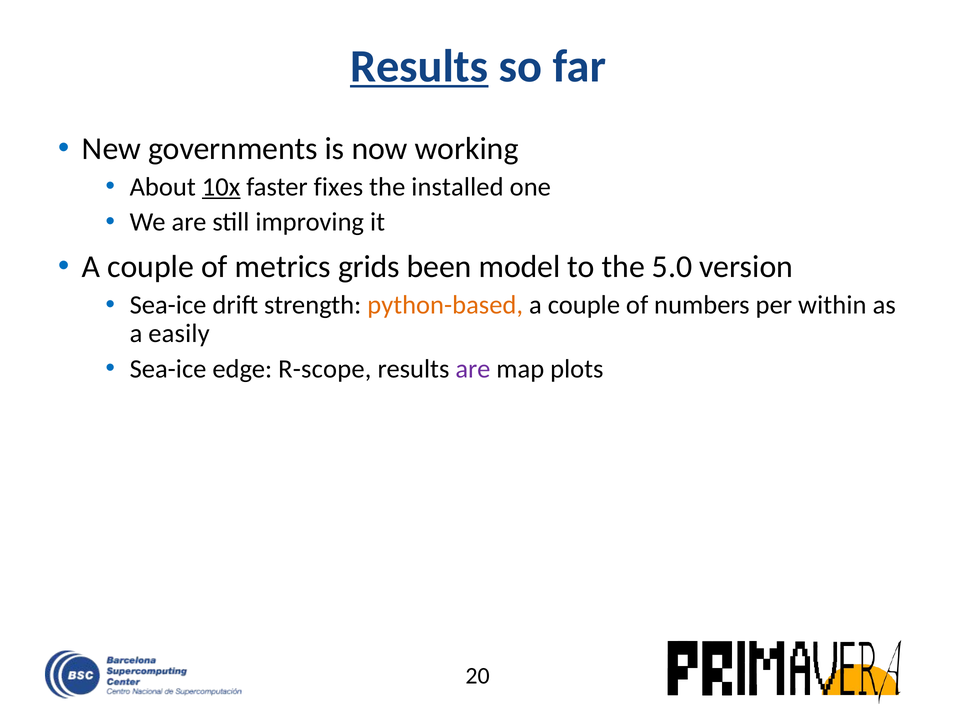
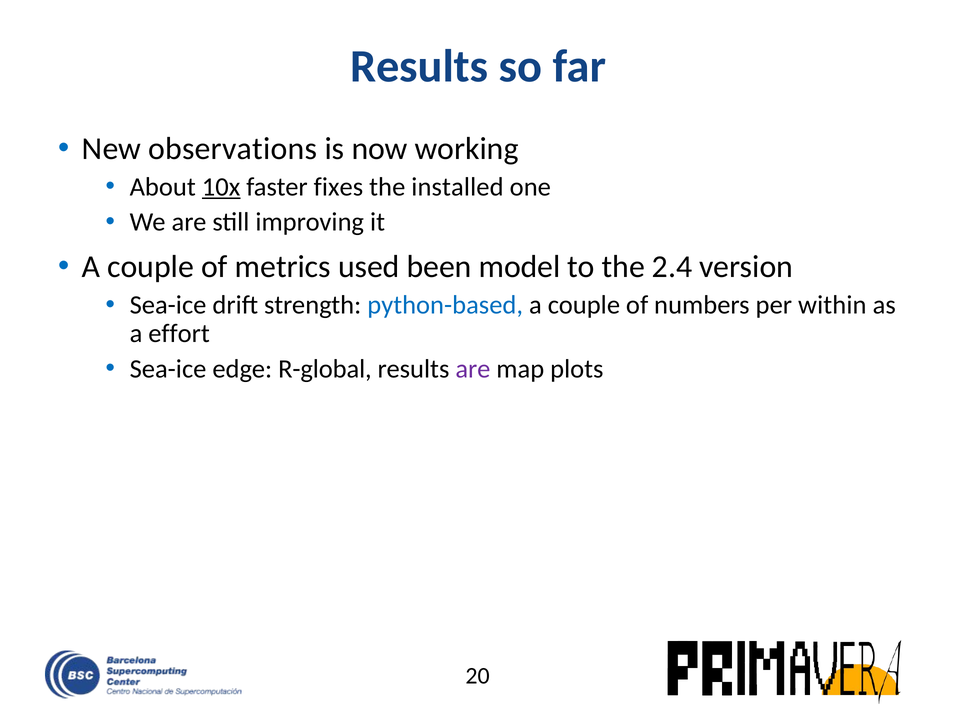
Results underline: present -> none (419, 66)
governments: governments -> observations (233, 149)
grids: grids -> used (369, 267)
5.0: 5.0 -> 2.4 (672, 267)
python-based colour: orange -> blue (445, 305)
easily: easily -> effort (179, 334)
R-scope: R-scope -> R-global (325, 369)
